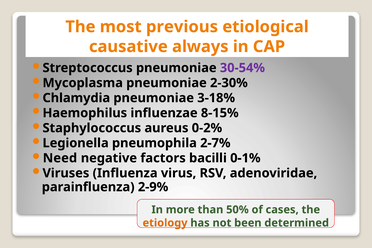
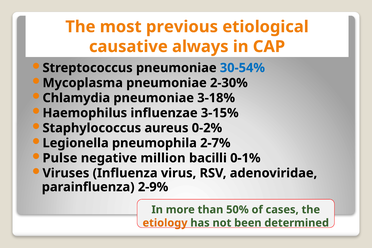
30-54% colour: purple -> blue (242, 68)
8-15%: 8-15% -> 3-15% (220, 113)
Need: Need -> Pulse (60, 158)
factors: factors -> million (163, 158)
